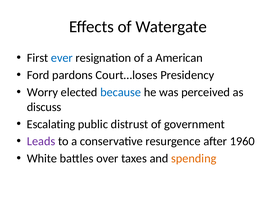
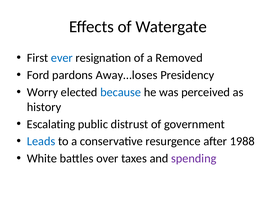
American: American -> Removed (179, 58)
Court…loses: Court…loses -> Away…loses (127, 75)
discuss: discuss -> history (44, 107)
Leads colour: purple -> blue (41, 141)
1960: 1960 -> 1988 (242, 141)
spending colour: orange -> purple (194, 159)
